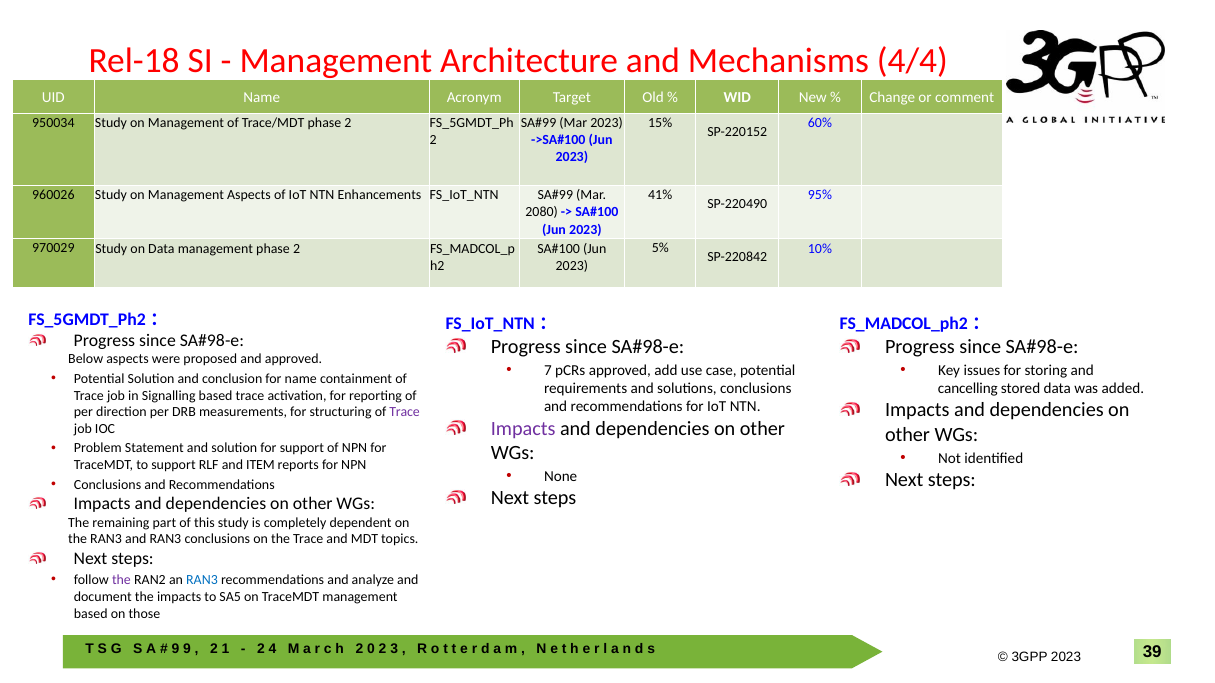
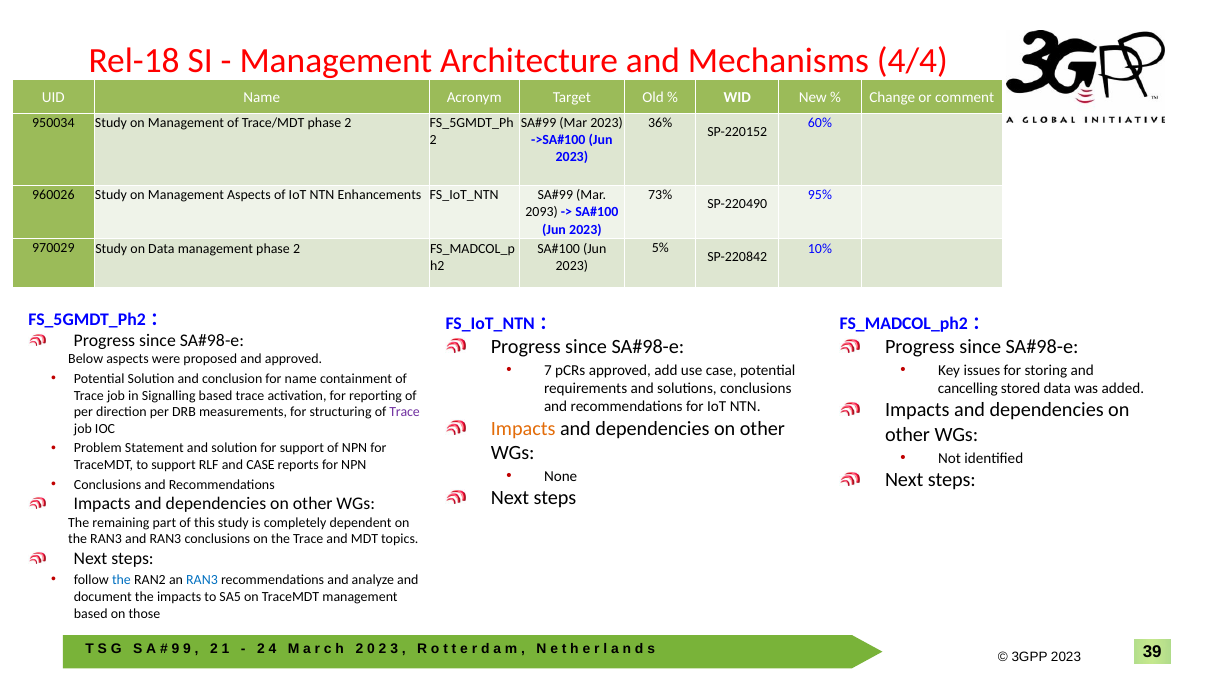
15%: 15% -> 36% (660, 123)
41%: 41% -> 73% (660, 195)
2080: 2080 -> 2093 (542, 212)
Impacts colour: purple -> orange (523, 429)
and ITEM: ITEM -> CASE (260, 465)
the colour: purple -> blue (121, 580)
